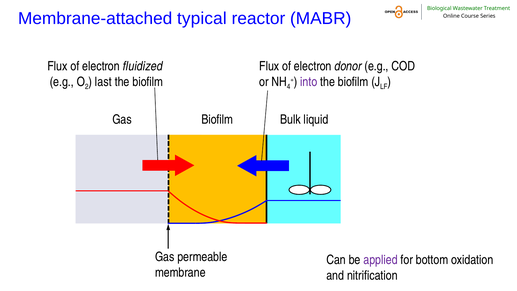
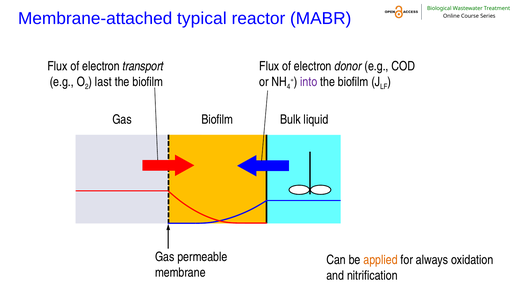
fluidized: fluidized -> transport (143, 66)
applied colour: purple -> orange (381, 260)
bottom: bottom -> always (432, 260)
